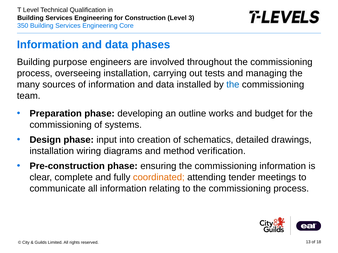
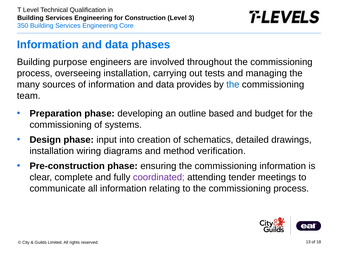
installed: installed -> provides (194, 85)
works: works -> based (221, 114)
coordinated colour: orange -> purple (159, 178)
